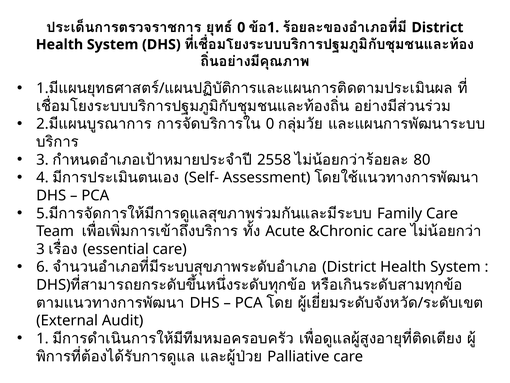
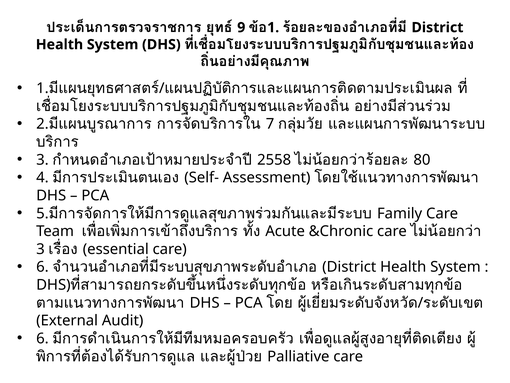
0: 0 -> 9 (241, 27)
0: 0 -> 7 (270, 124)
1: 1 -> 6 (42, 338)
